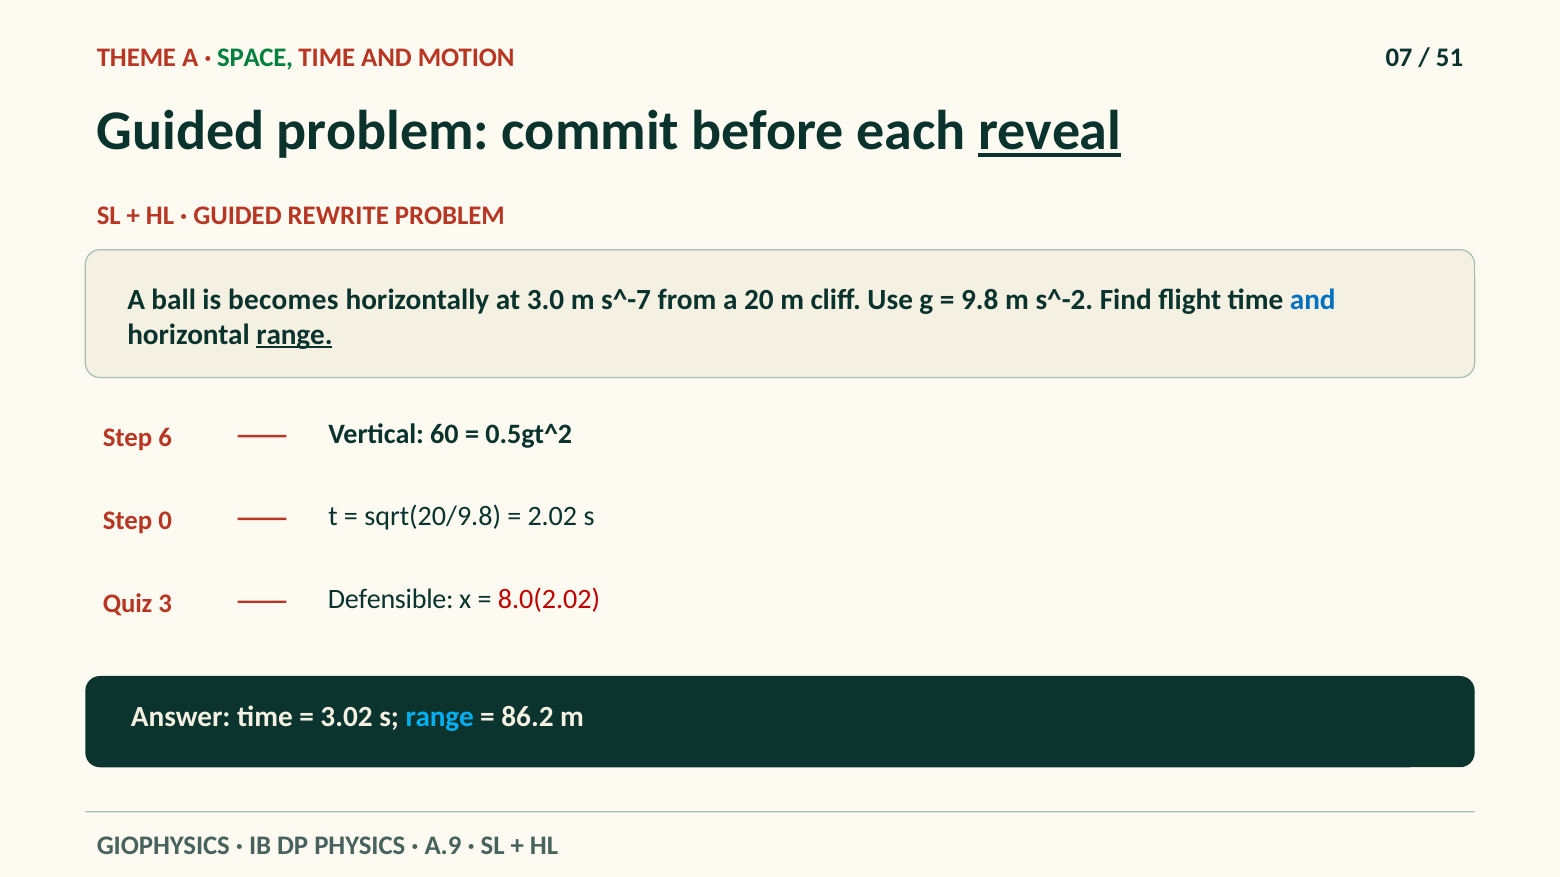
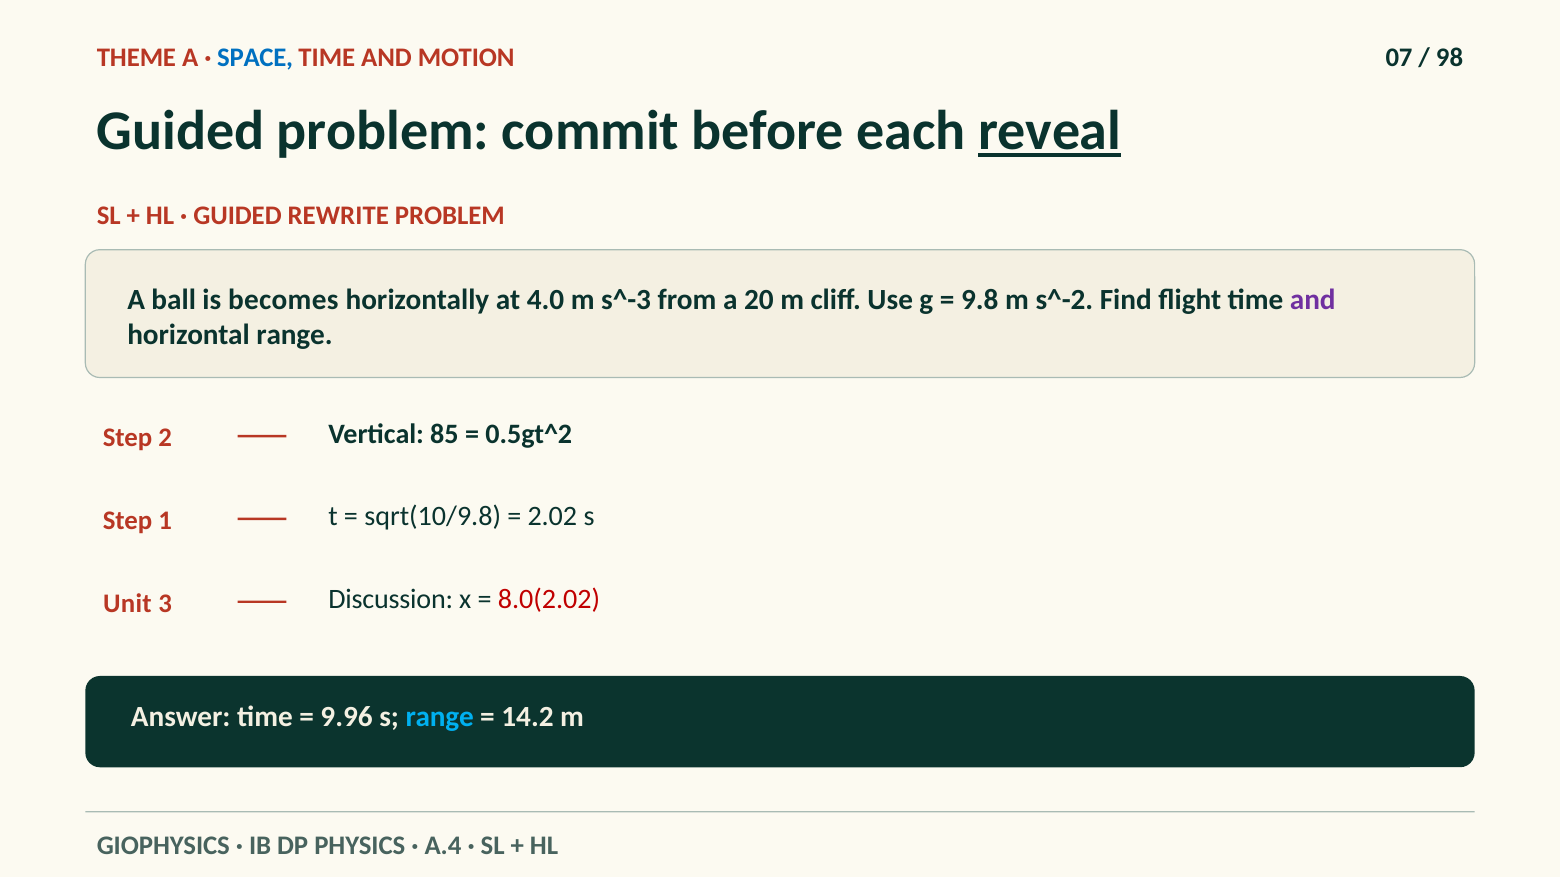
SPACE colour: green -> blue (255, 58)
51: 51 -> 98 (1450, 58)
3.0: 3.0 -> 4.0 (545, 300)
s^-7: s^-7 -> s^-3 (626, 300)
and colour: blue -> purple (1313, 300)
range underline: present -> none (295, 335)
6: 6 -> 2 (165, 438)
60: 60 -> 85 (444, 434)
0: 0 -> 1 (165, 521)
sqrt(20/9.8: sqrt(20/9.8 -> sqrt(10/9.8 (433, 517)
Quiz: Quiz -> Unit (127, 604)
Defensible: Defensible -> Discussion (391, 600)
3.02: 3.02 -> 9.96 (347, 718)
86.2: 86.2 -> 14.2 (528, 718)
A.9: A.9 -> A.4 (443, 846)
